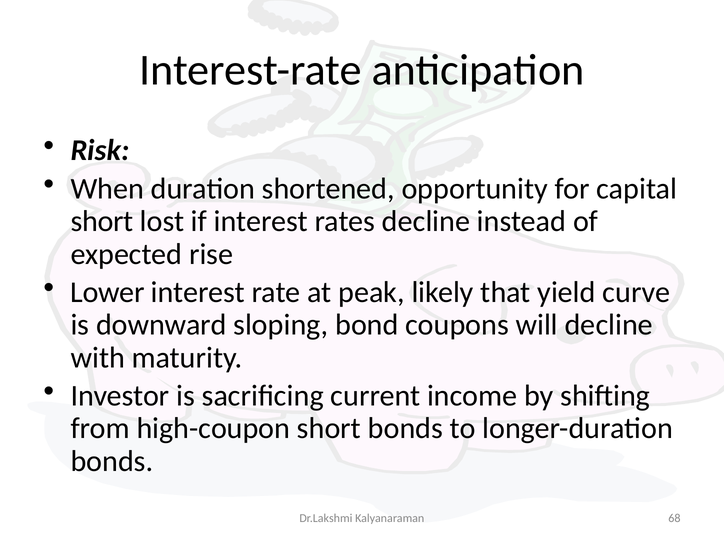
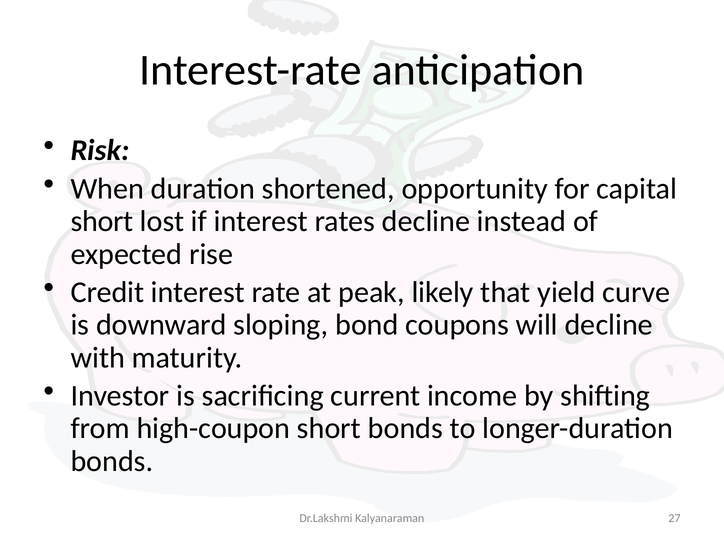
Lower: Lower -> Credit (107, 292)
68: 68 -> 27 (674, 518)
